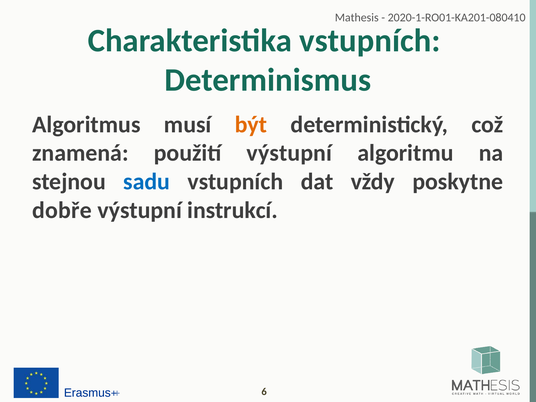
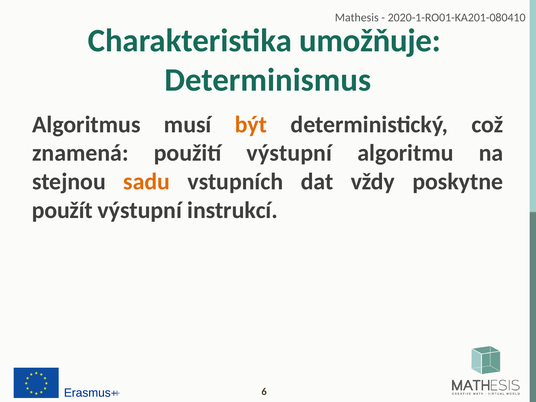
Charakteristika vstupních: vstupních -> umožňuje (370, 41)
sadu colour: blue -> orange (147, 182)
dobře: dobře -> použít (62, 210)
